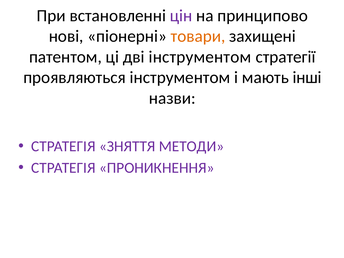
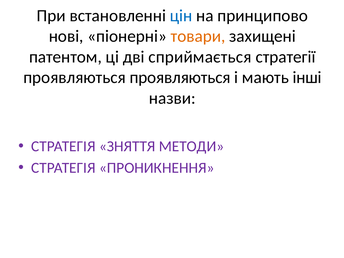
цін colour: purple -> blue (181, 16)
дві інструментом: інструментом -> сприймається (200, 57)
проявляються інструментом: інструментом -> проявляються (180, 78)
